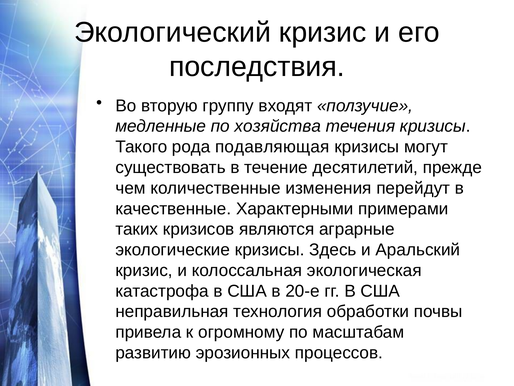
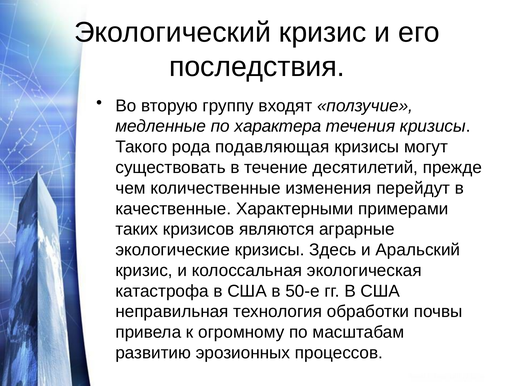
хозяйства: хозяйства -> характера (278, 126)
20-е: 20-е -> 50-е (303, 291)
